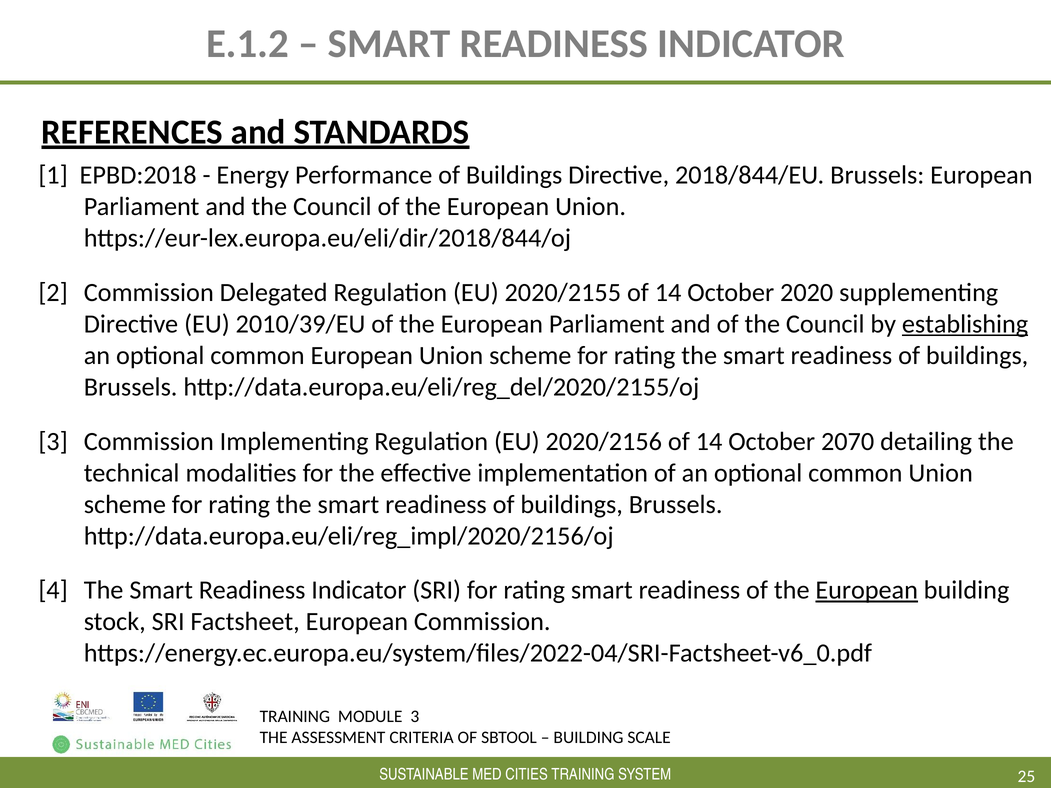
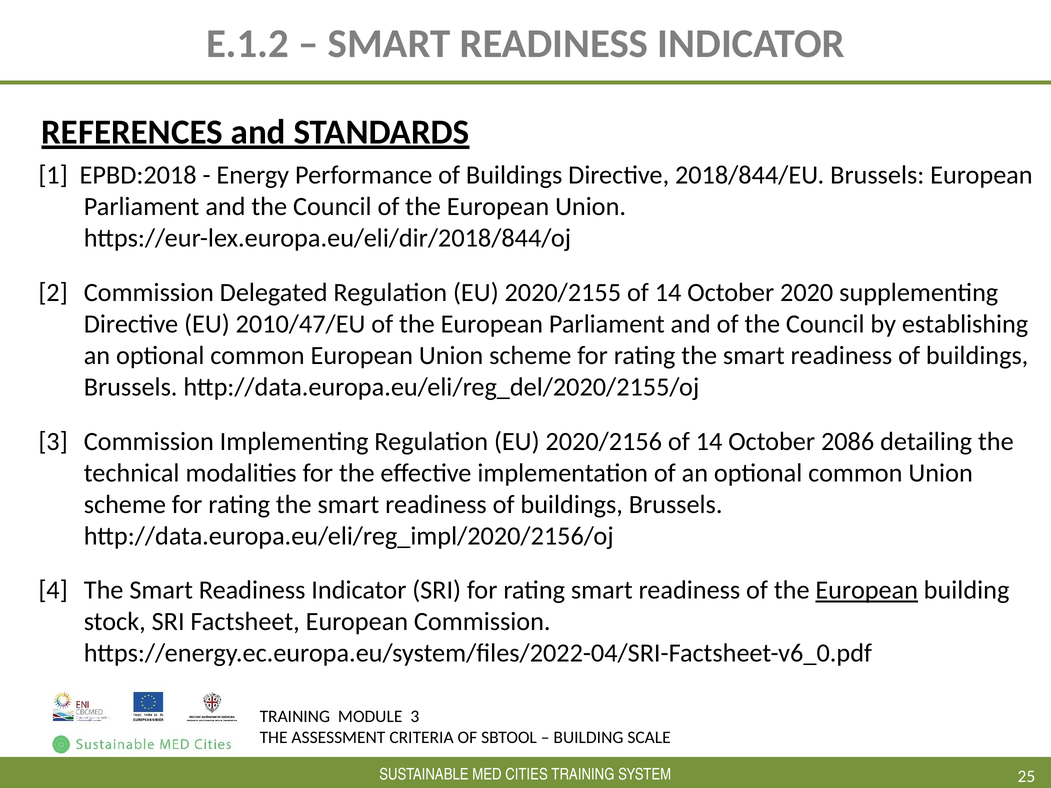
2010/39/EU: 2010/39/EU -> 2010/47/EU (301, 324)
establishing underline: present -> none (965, 324)
2070: 2070 -> 2086 (848, 441)
